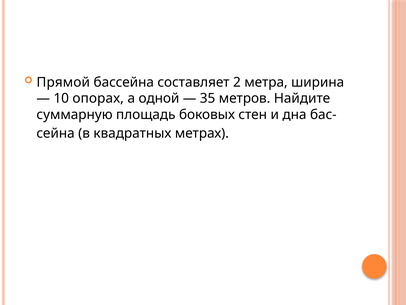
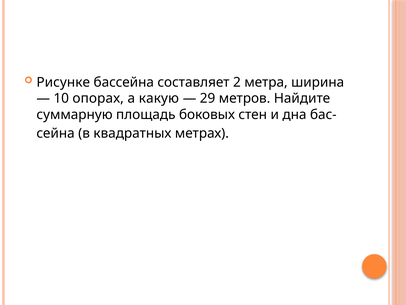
Прямой: Прямой -> Рисунке (63, 82)
одной: одной -> какую (159, 98)
35: 35 -> 29 (208, 98)
